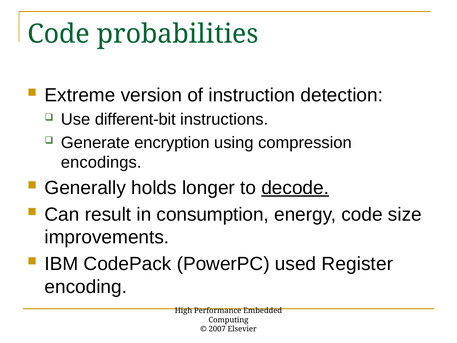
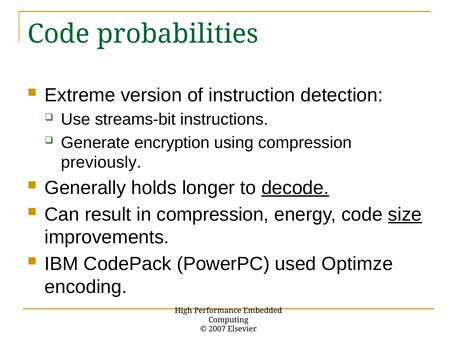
different-bit: different-bit -> streams-bit (135, 119)
encodings: encodings -> previously (101, 162)
in consumption: consumption -> compression (213, 214)
size underline: none -> present (405, 214)
Register: Register -> Optimze (357, 264)
